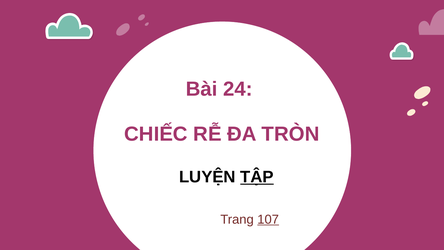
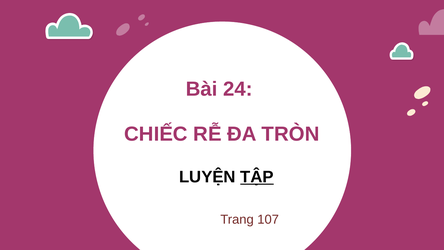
107 underline: present -> none (268, 220)
